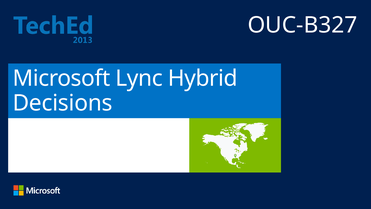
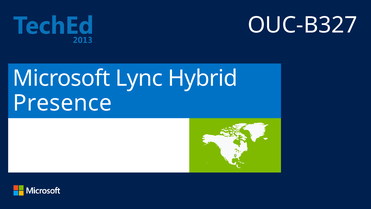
Decisions: Decisions -> Presence (62, 103)
